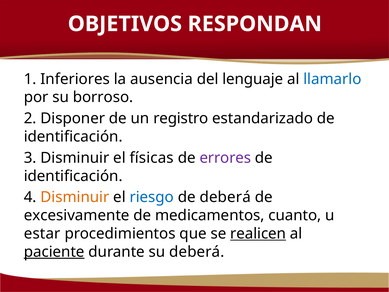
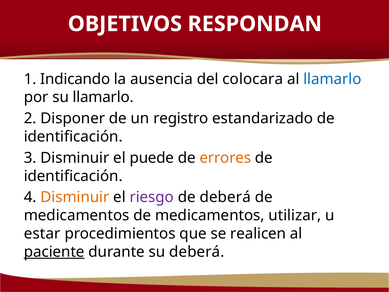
Inferiores: Inferiores -> Indicando (75, 79)
lenguaje: lenguaje -> colocara (253, 79)
su borroso: borroso -> llamarlo (103, 97)
físicas: físicas -> puede (152, 158)
errores colour: purple -> orange (225, 158)
riesgo colour: blue -> purple (152, 197)
excesivamente: excesivamente -> medicamentos (77, 215)
cuanto: cuanto -> utilizar (295, 215)
realicen underline: present -> none (258, 233)
